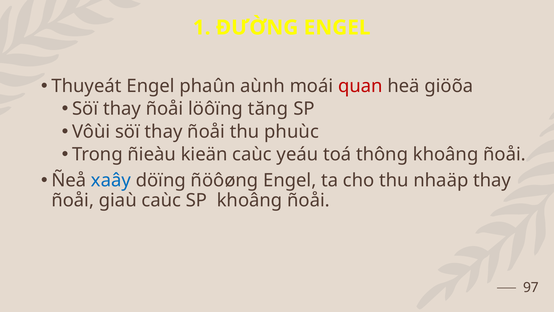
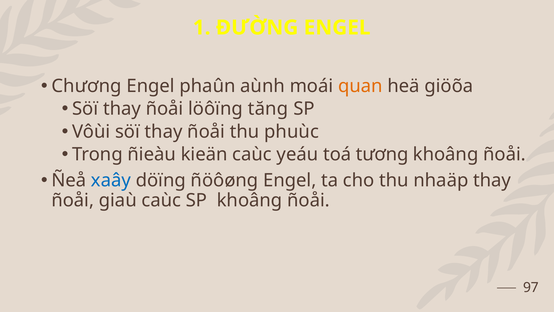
Thuyeát: Thuyeát -> Chương (86, 86)
quan colour: red -> orange (360, 86)
thông: thông -> tương (382, 154)
